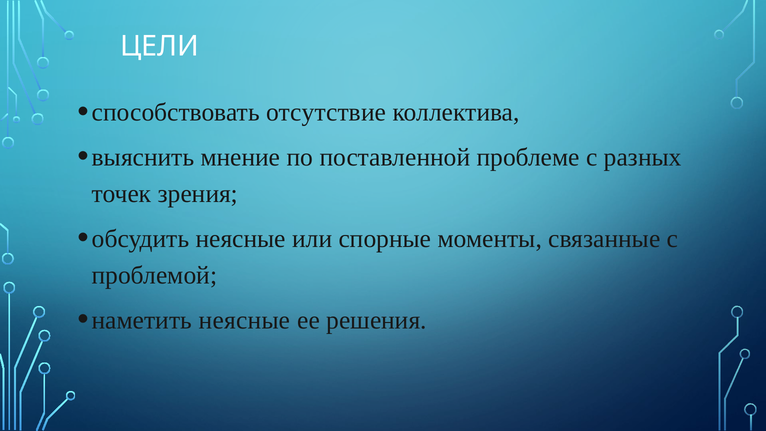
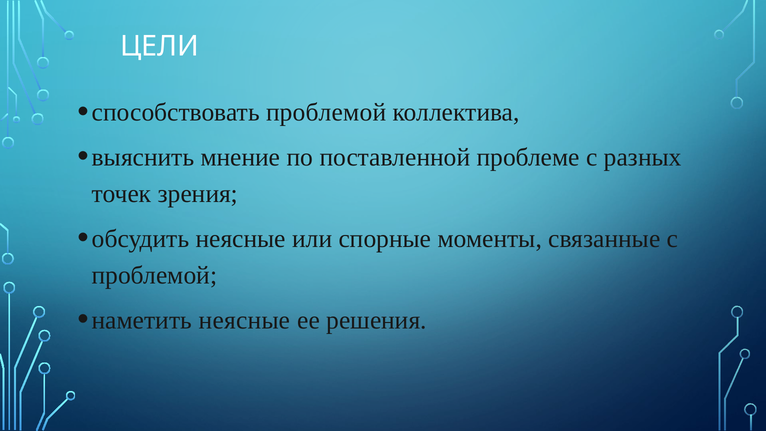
способствовать отсутствие: отсутствие -> проблемой (326, 112)
